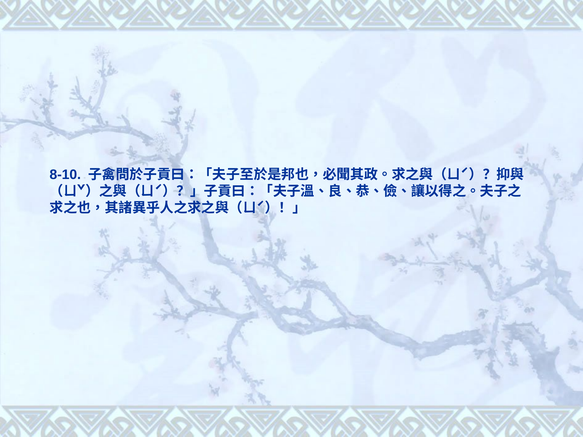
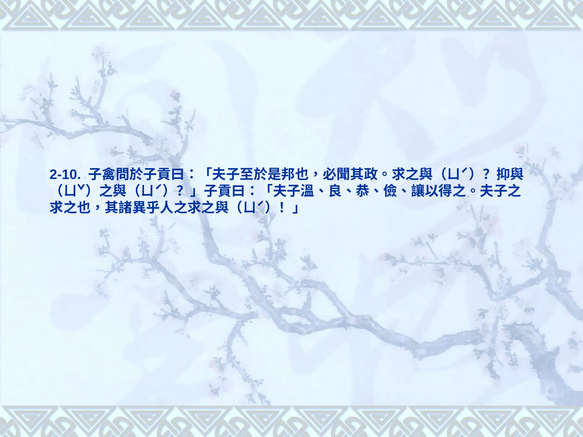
8-10: 8-10 -> 2-10 (65, 175)
